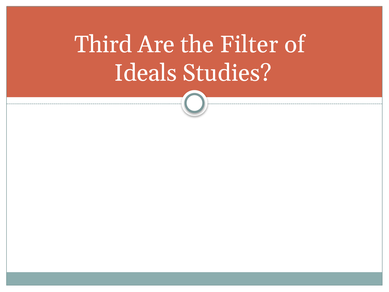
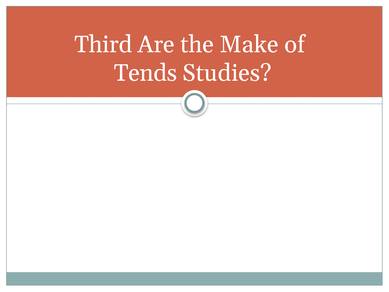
Filter: Filter -> Make (249, 44)
Ideals: Ideals -> Tends (146, 73)
